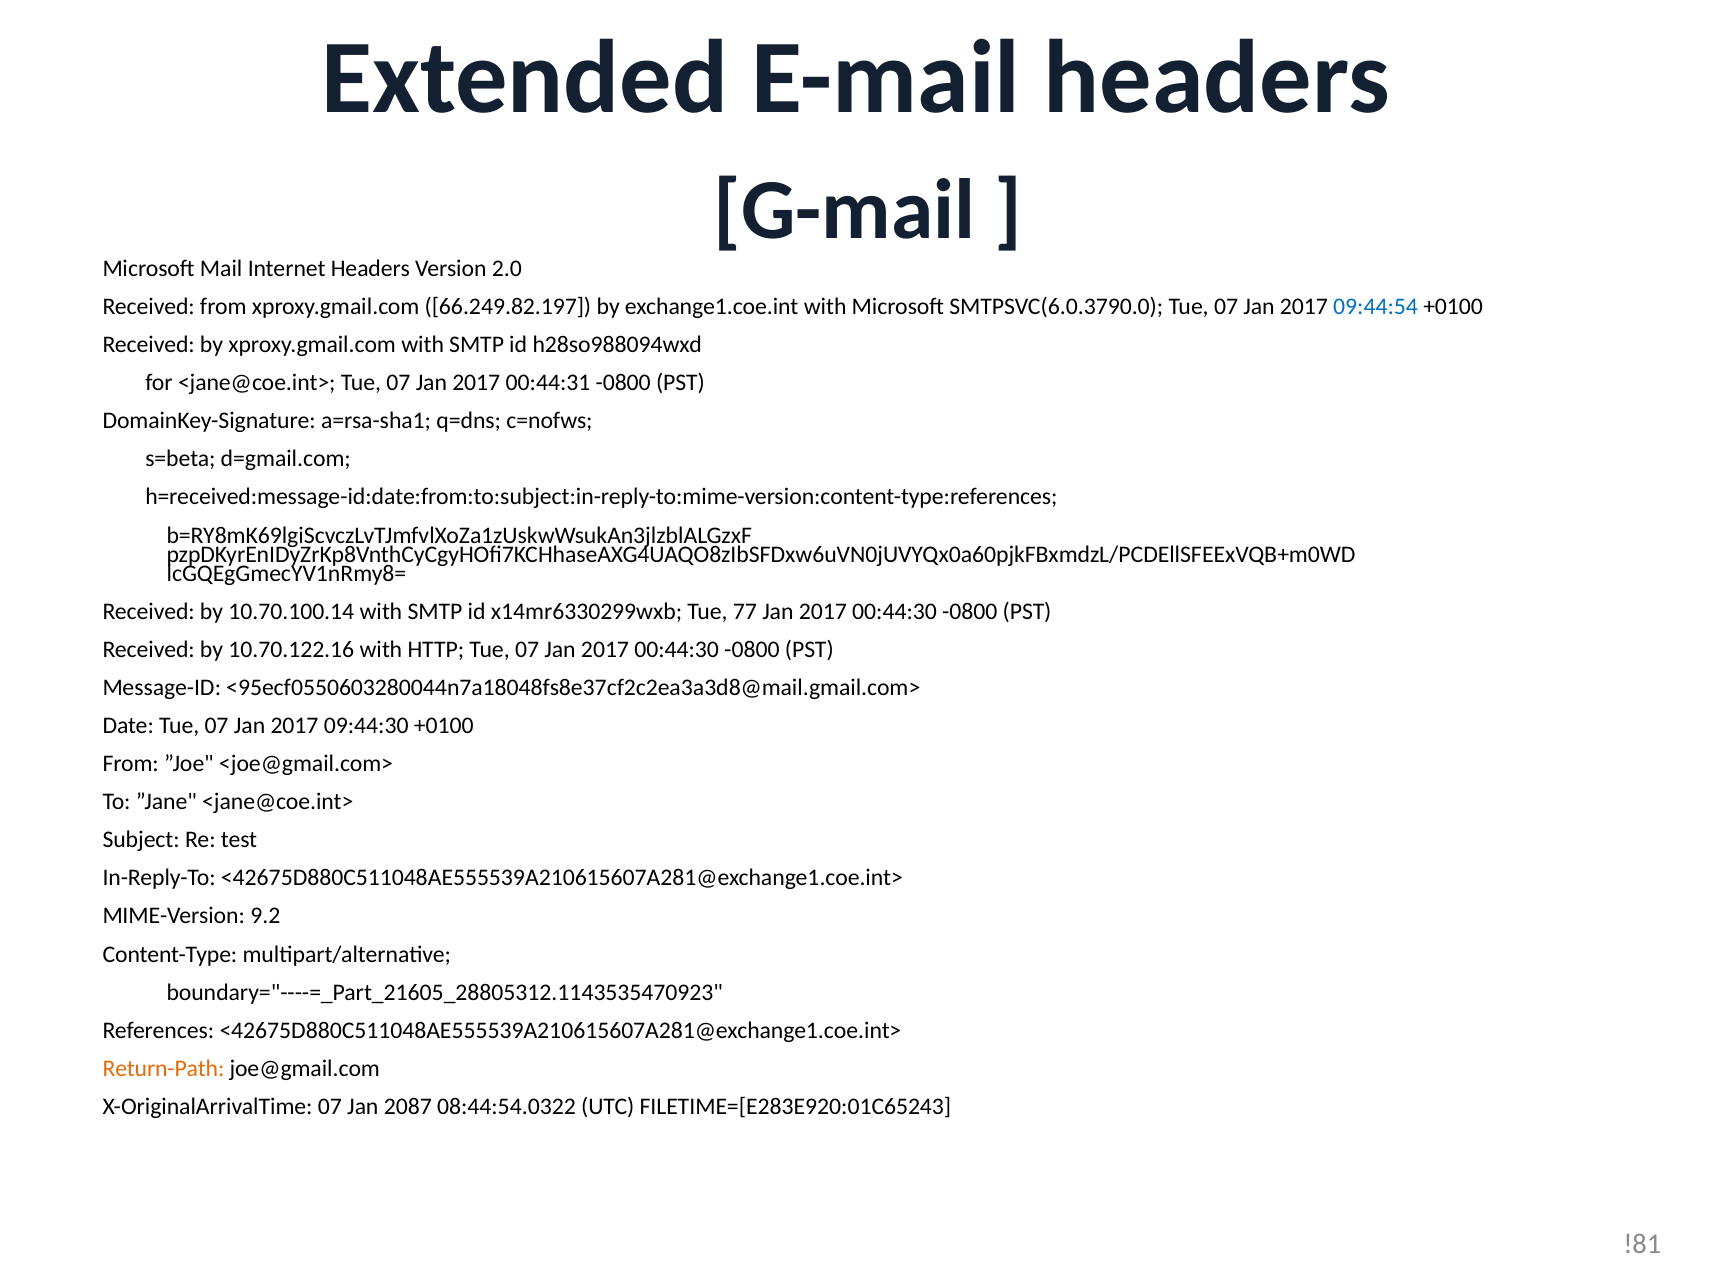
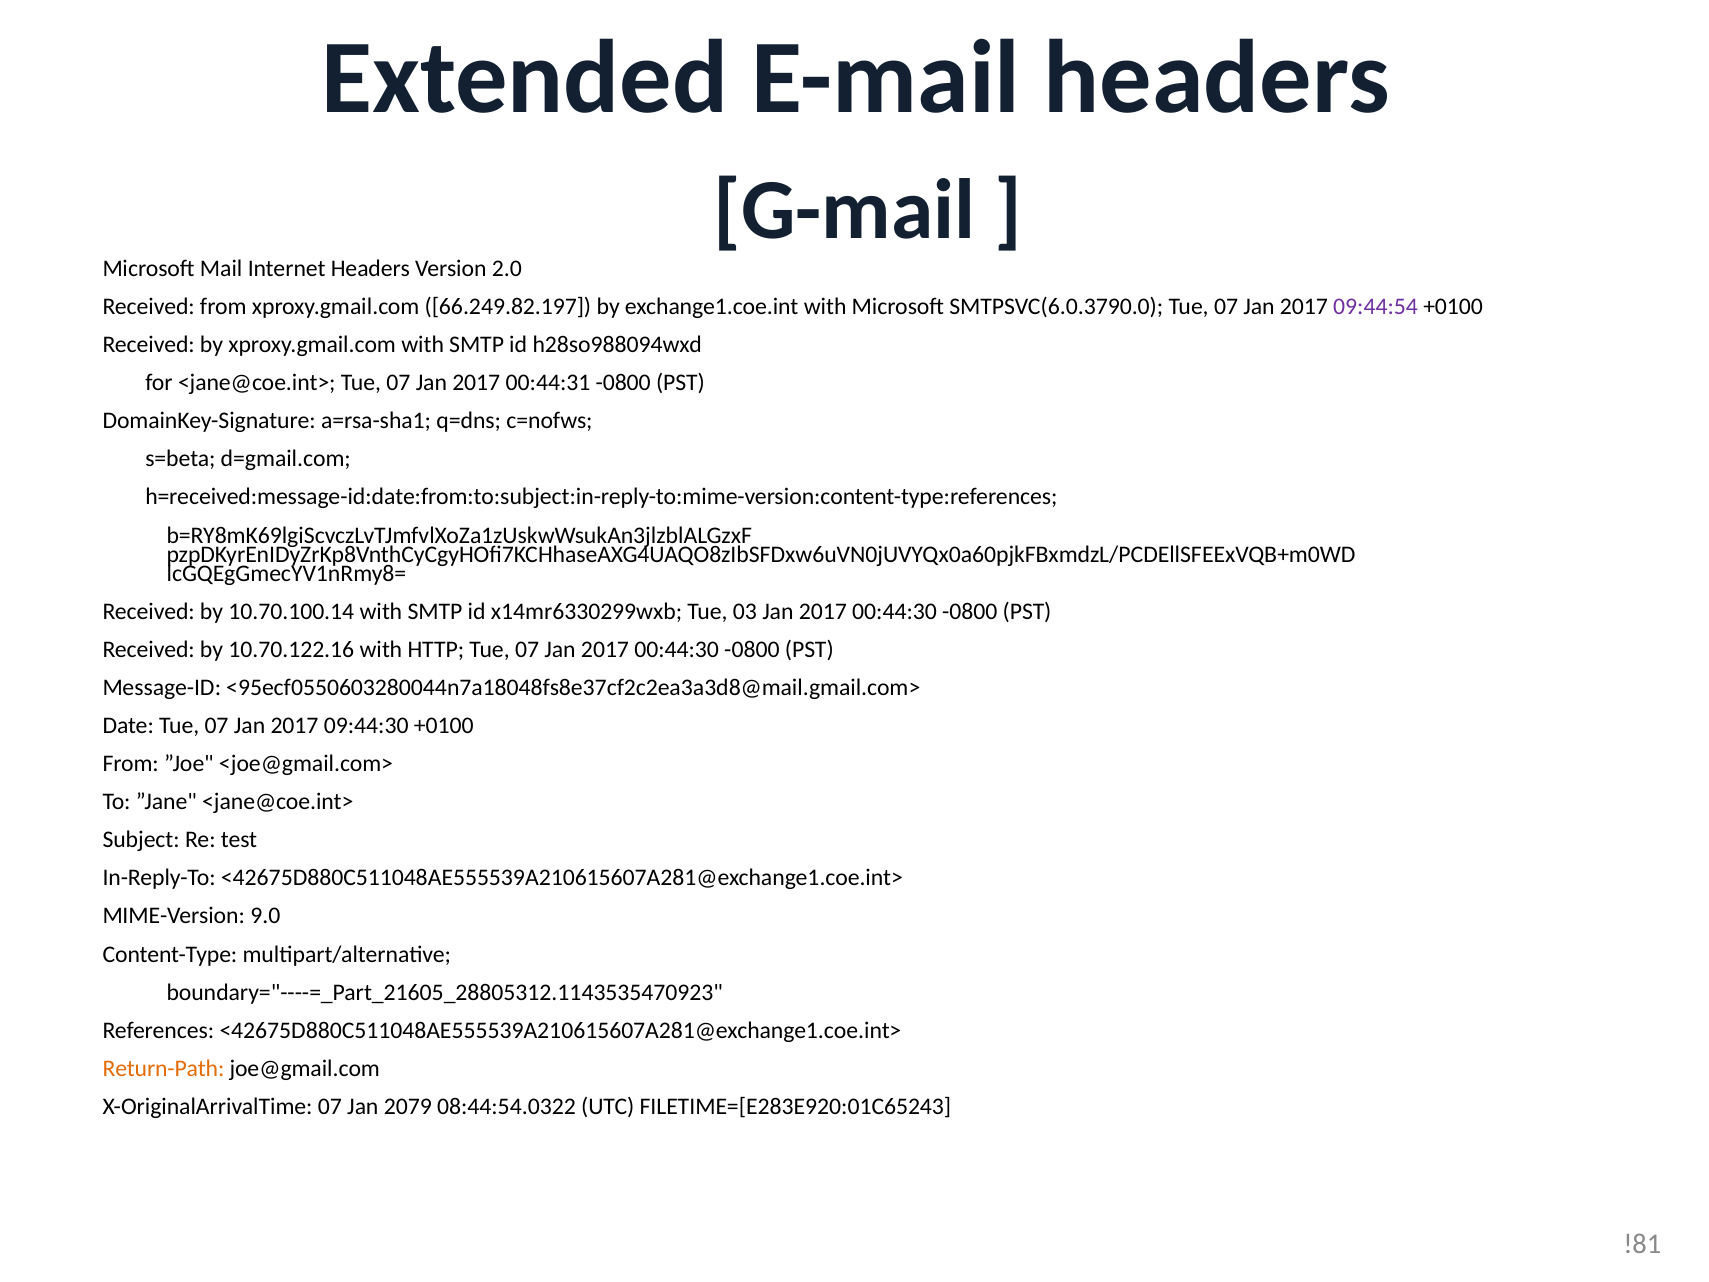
09:44:54 colour: blue -> purple (1376, 307)
77: 77 -> 03 (745, 611)
9.2: 9.2 -> 9.0 (265, 916)
2087: 2087 -> 2079 (408, 1106)
